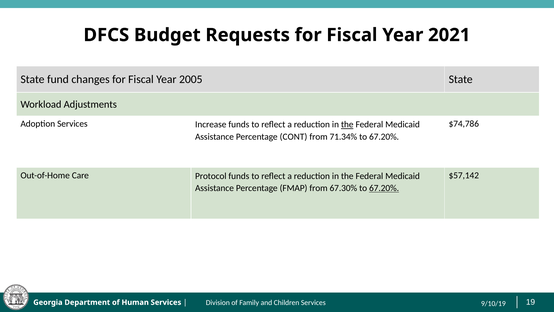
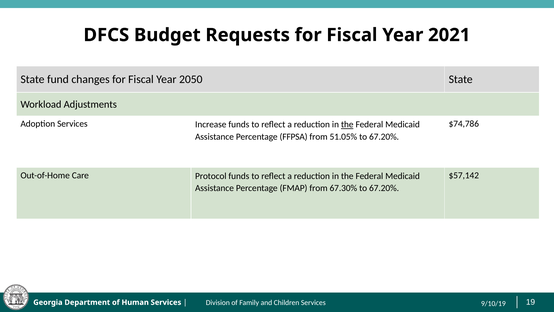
2005: 2005 -> 2050 (191, 79)
CONT: CONT -> FFPSA (294, 137)
71.34%: 71.34% -> 51.05% (343, 137)
67.20% underline: present -> none (384, 188)
